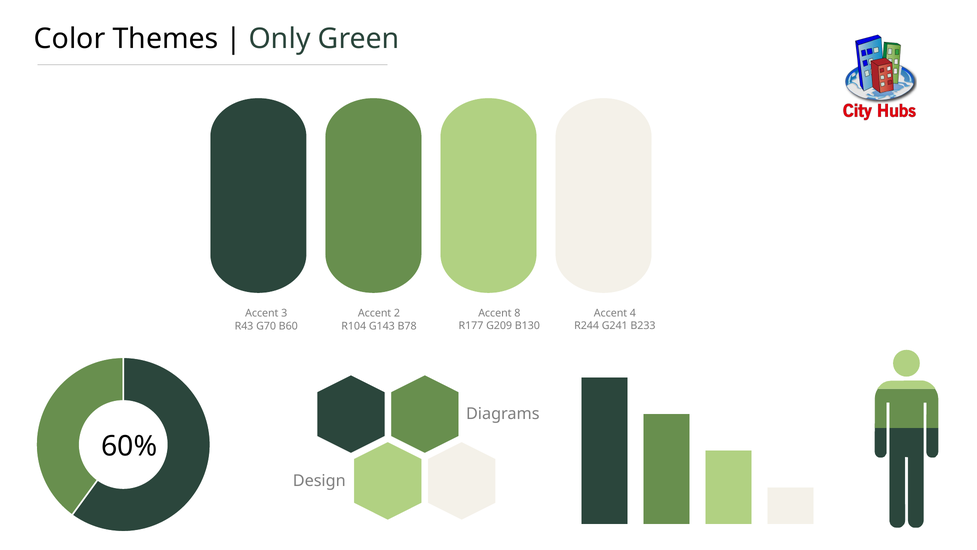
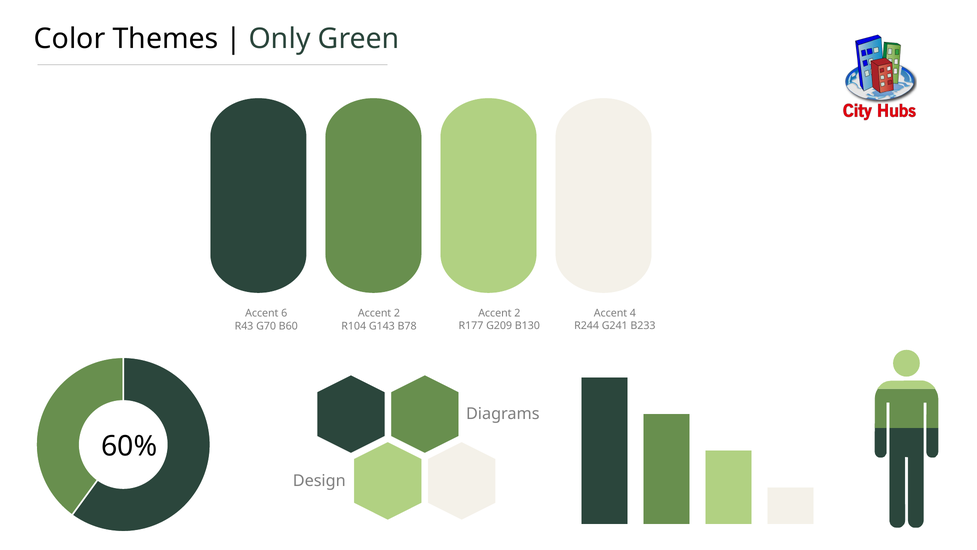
8: 8 -> 2 (517, 313)
3: 3 -> 6 (284, 313)
